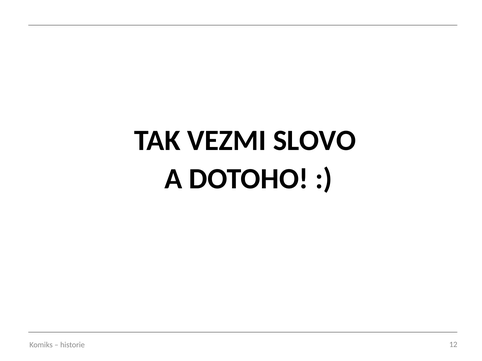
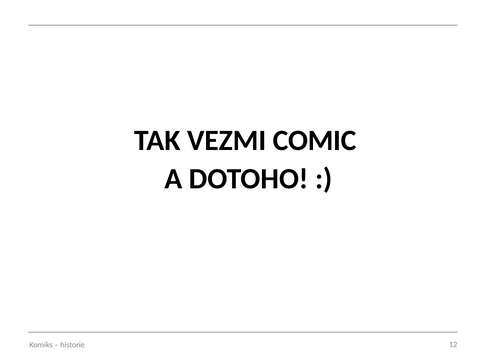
SLOVO: SLOVO -> COMIC (315, 141)
